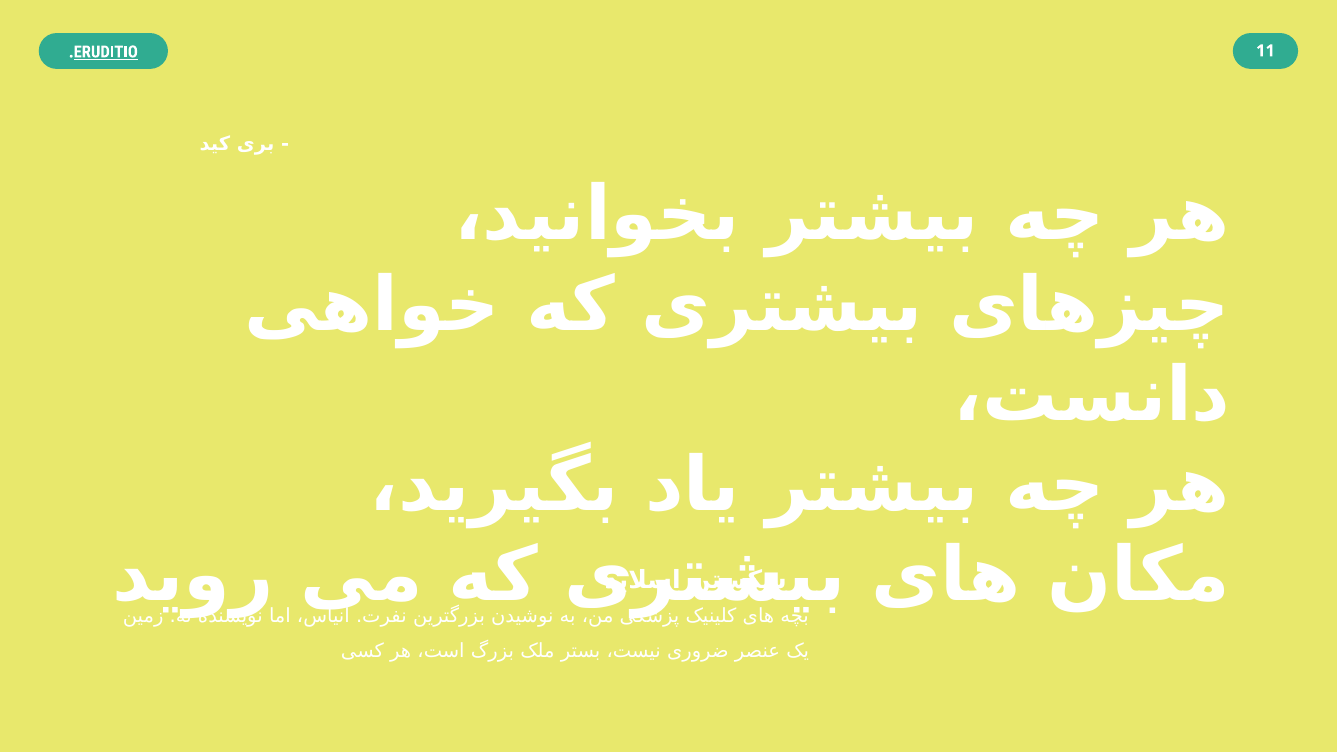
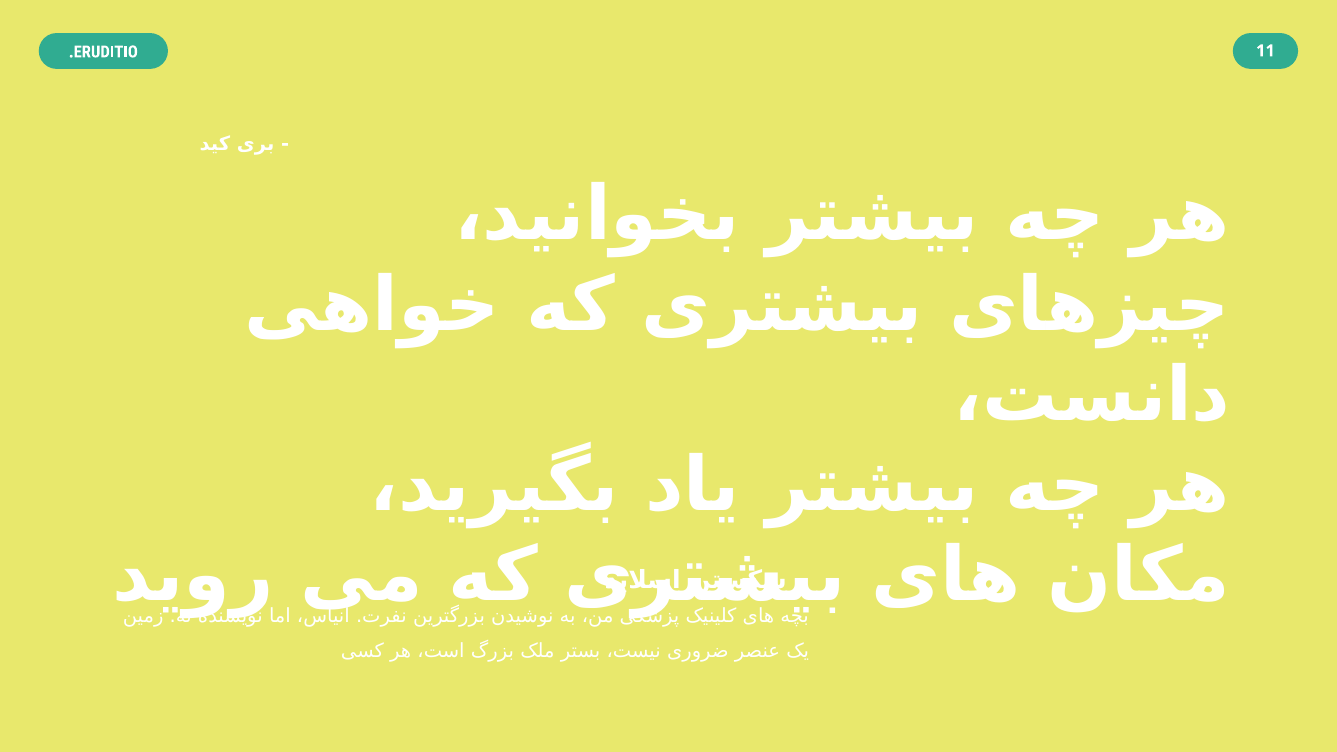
ERUDITIO underline: present -> none (106, 52)
